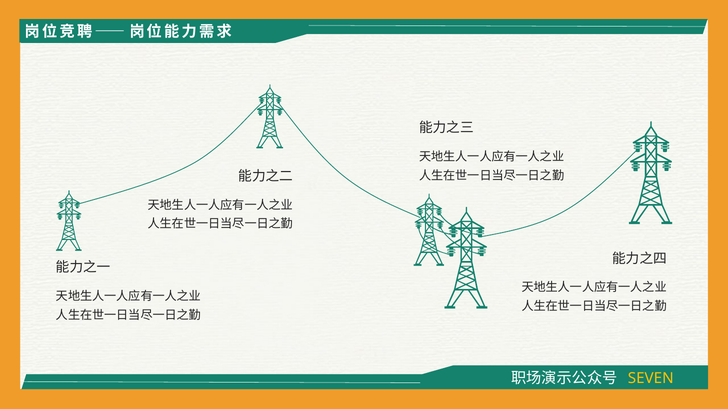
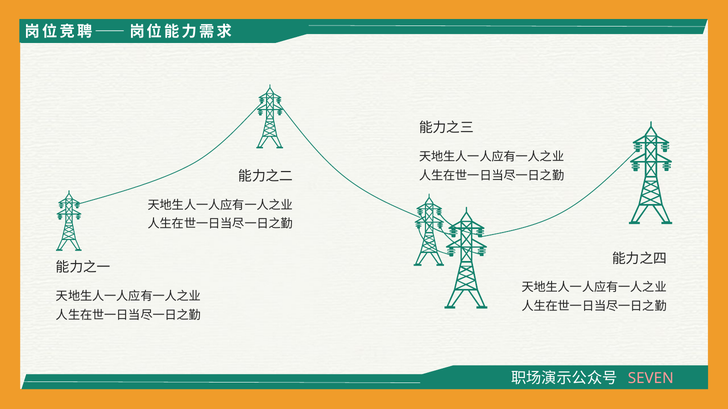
SEVEN colour: yellow -> pink (651, 379)
